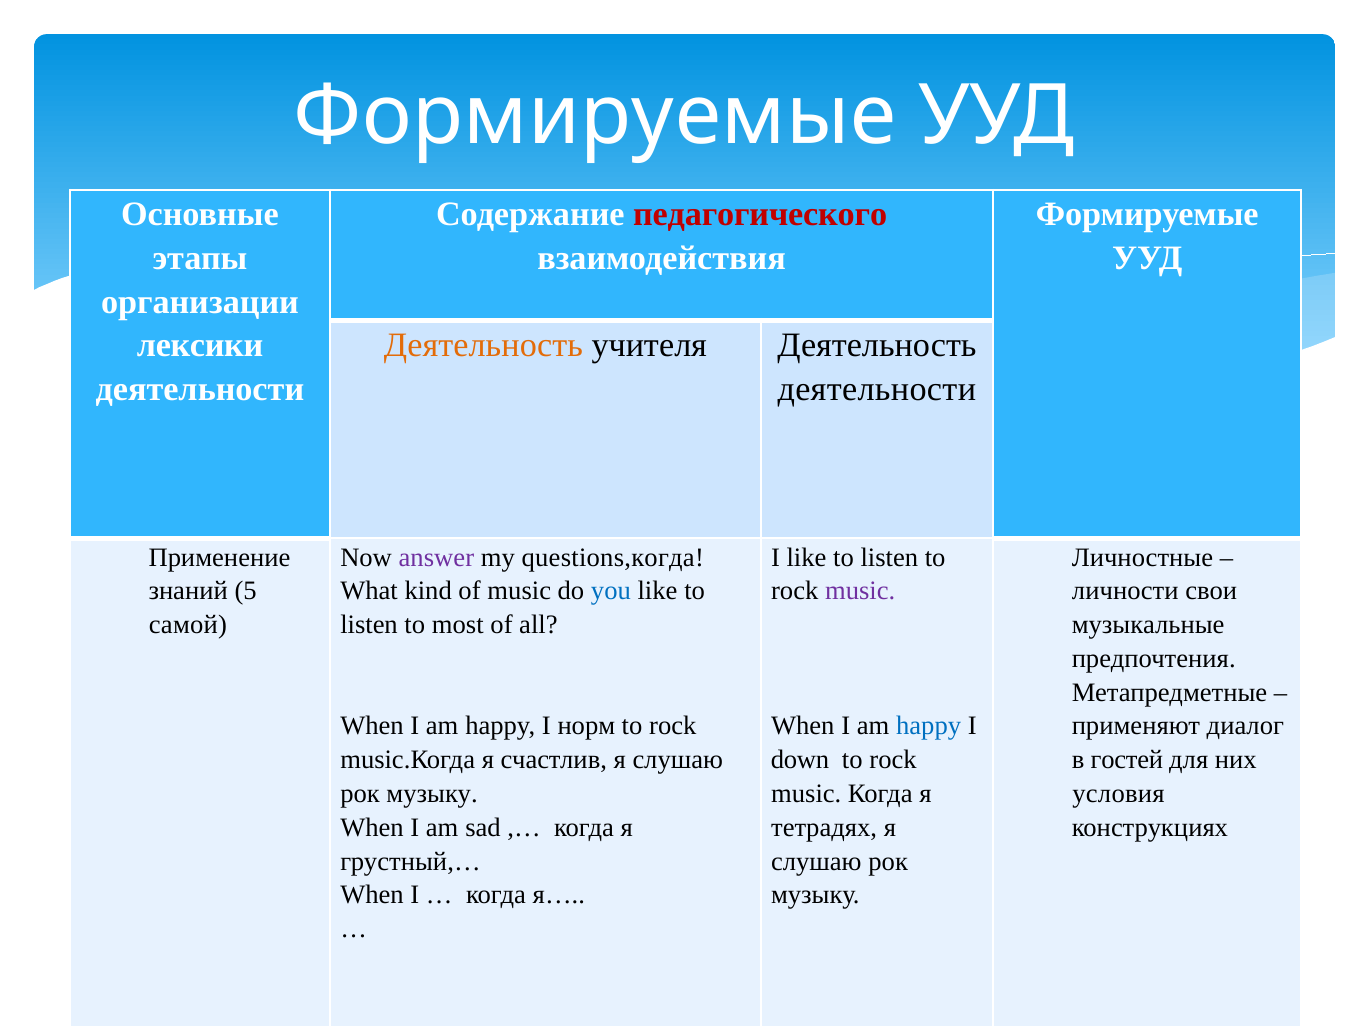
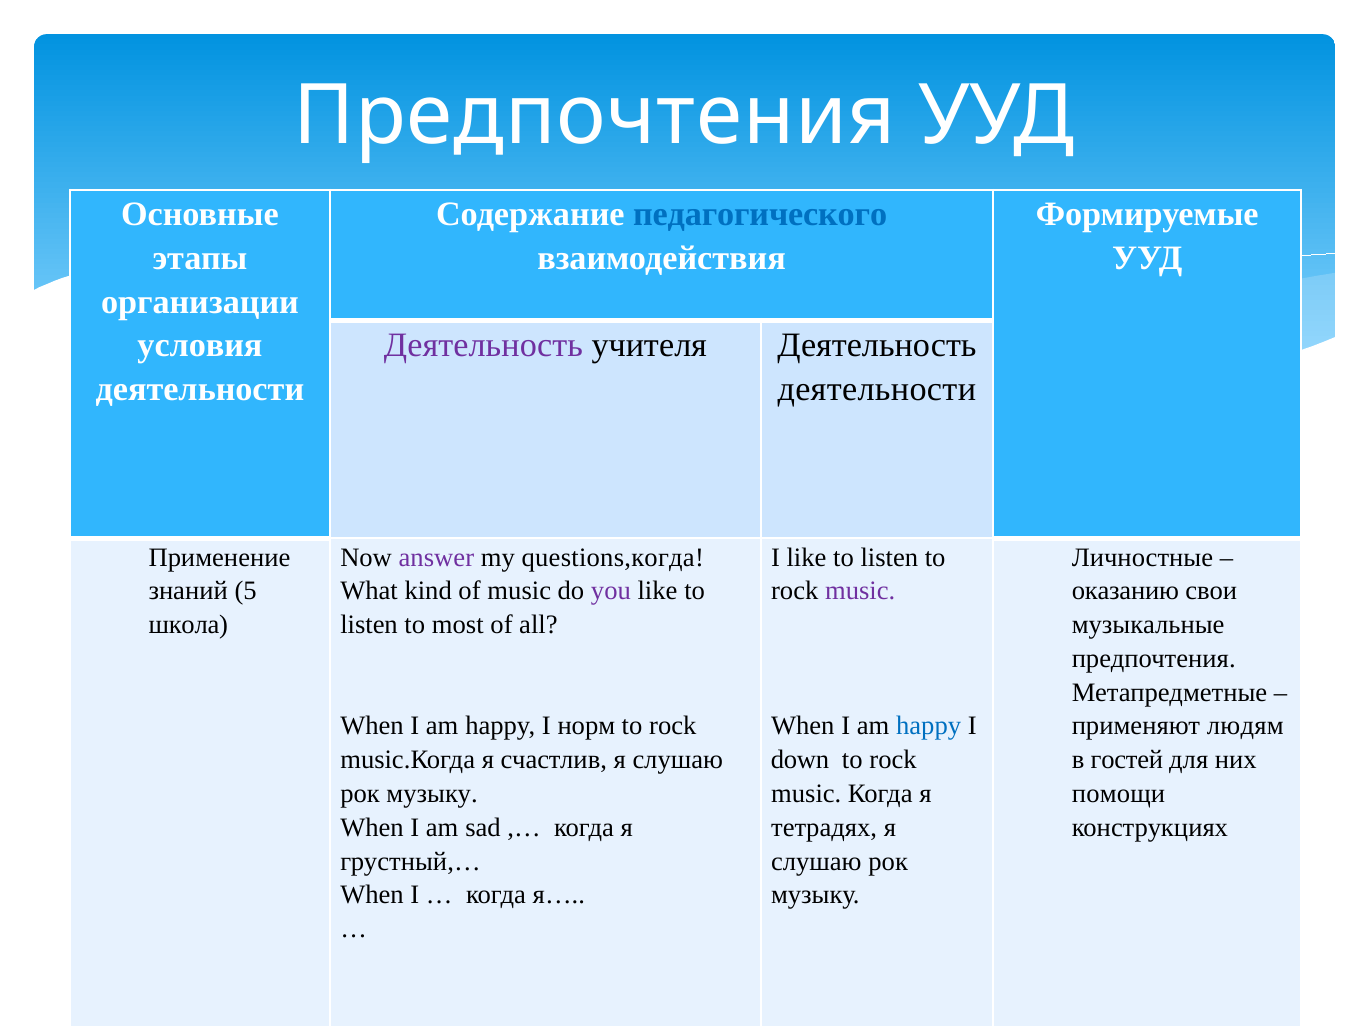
Формируемые: Формируемые -> Предпочтения (595, 116)
педагогического colour: red -> blue (760, 215)
лексики: лексики -> условия (200, 345)
Деятельность colour: orange -> purple (483, 345)
you colour: blue -> purple (611, 591)
личности: личности -> оказанию (1125, 591)
самой: самой -> школа (188, 625)
диалог: диалог -> людям (1245, 726)
условия: условия -> помощи (1119, 794)
